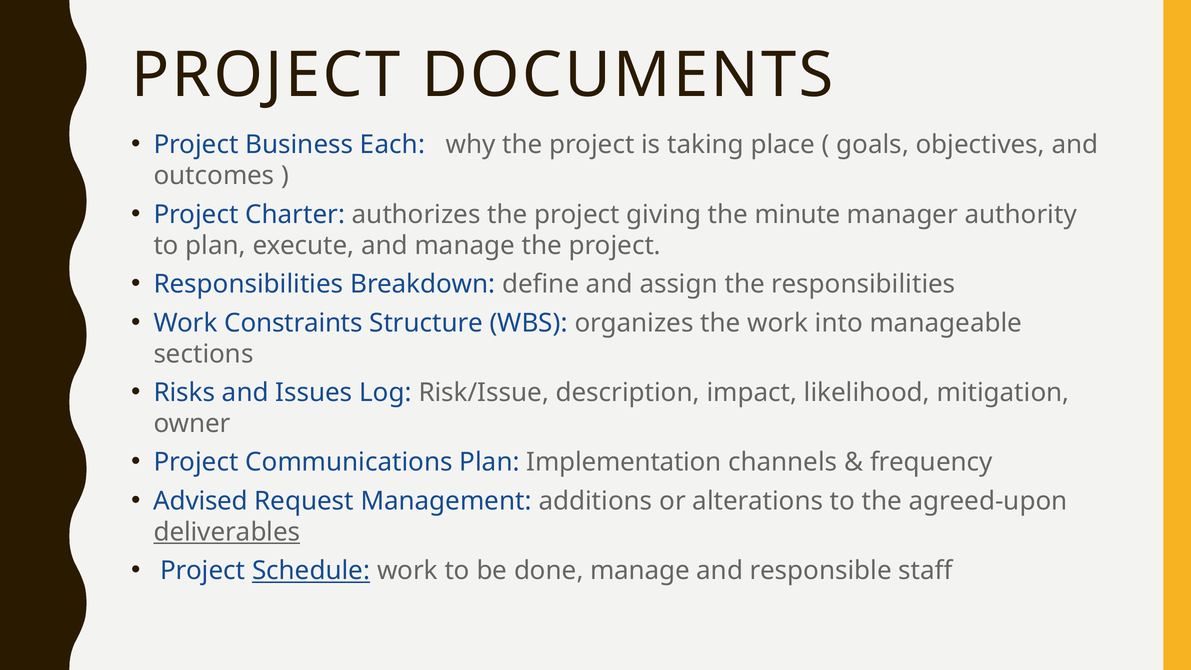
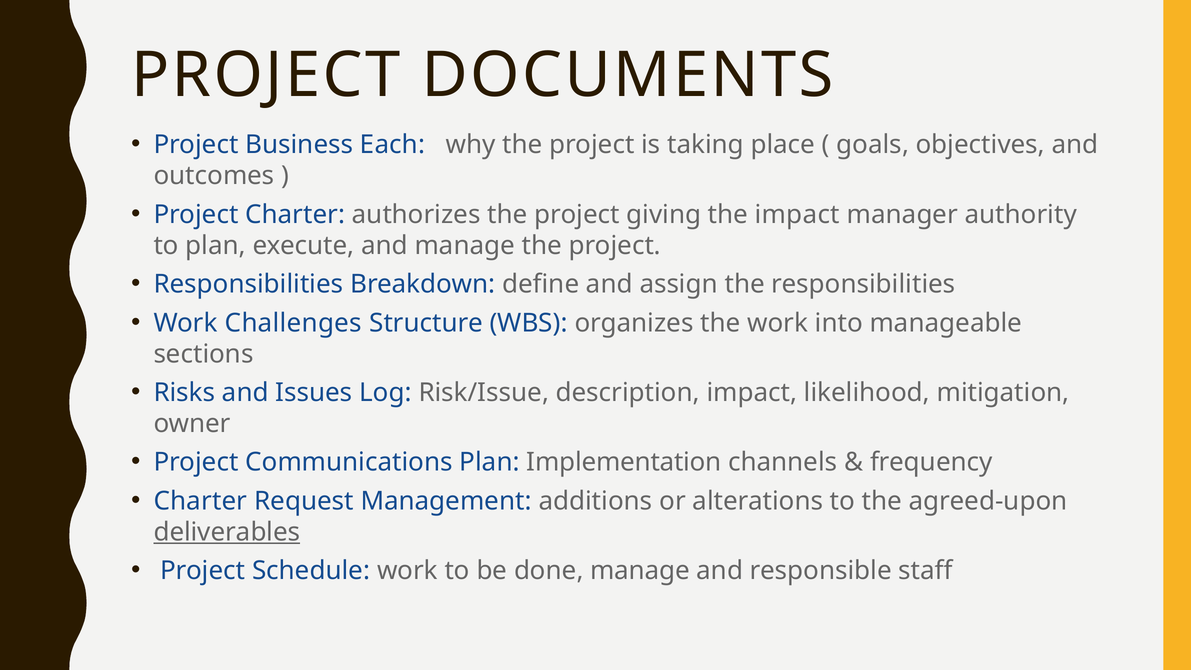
the minute: minute -> impact (797, 214)
Constraints: Constraints -> Challenges (293, 323)
Advised: Advised -> Charter (200, 501)
Schedule underline: present -> none (311, 571)
